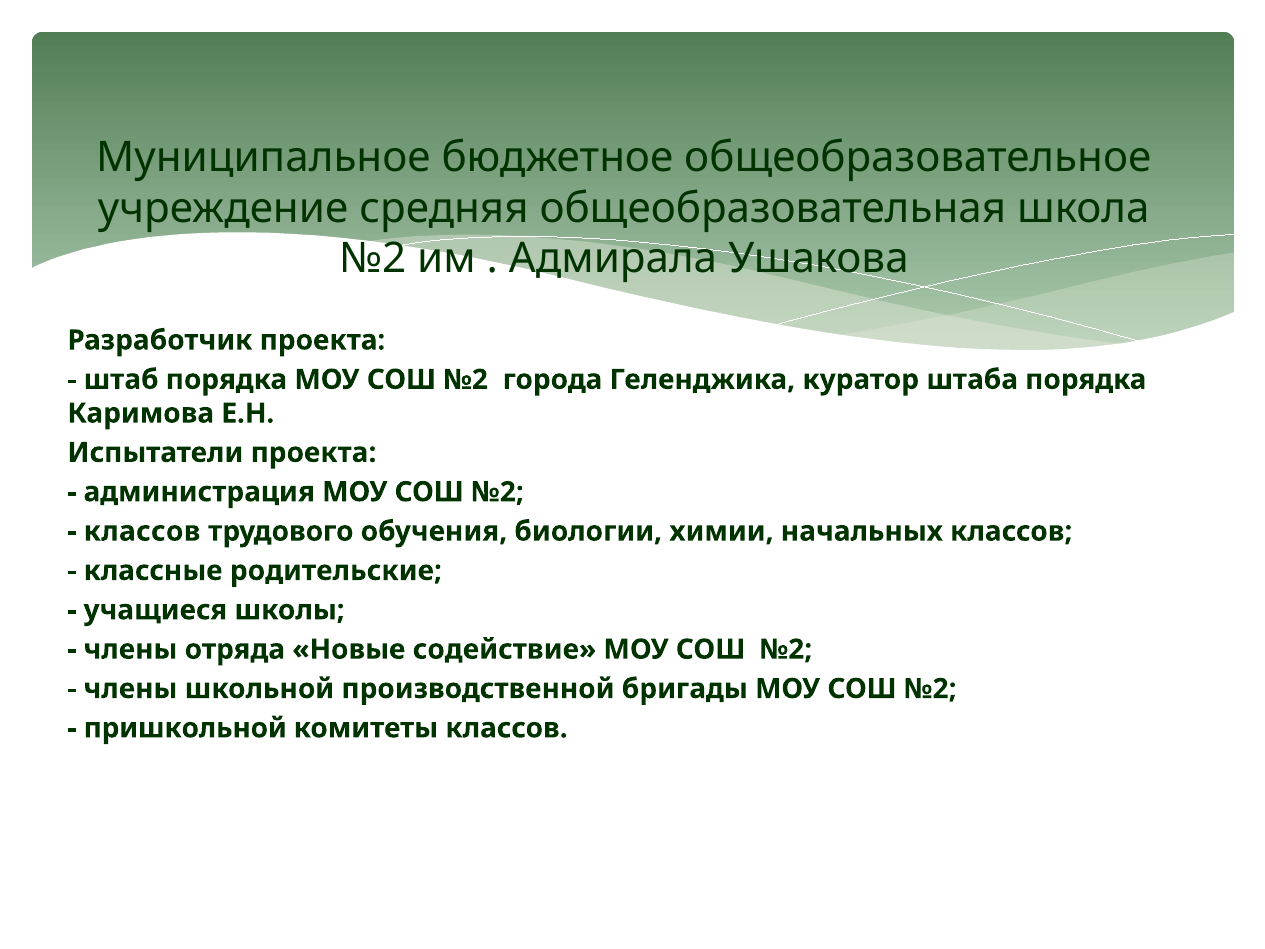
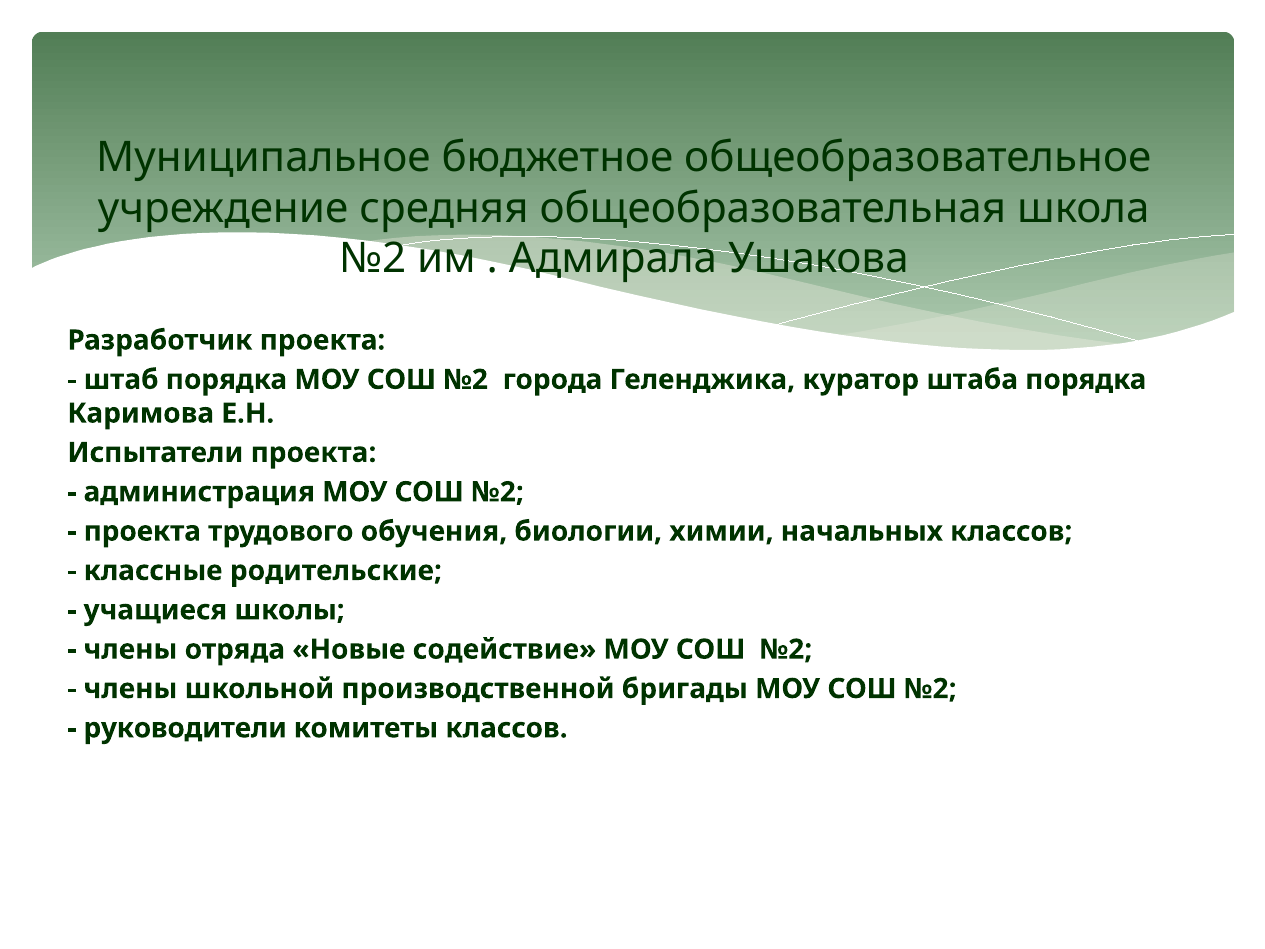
классов: классов -> проекта (142, 531)
пришкольной: пришкольной -> руководители (185, 728)
